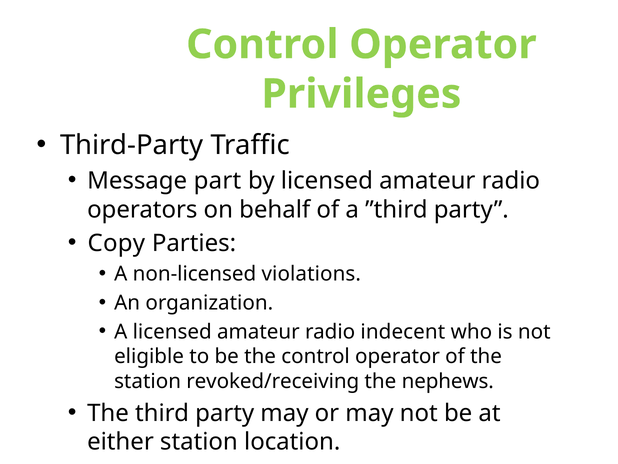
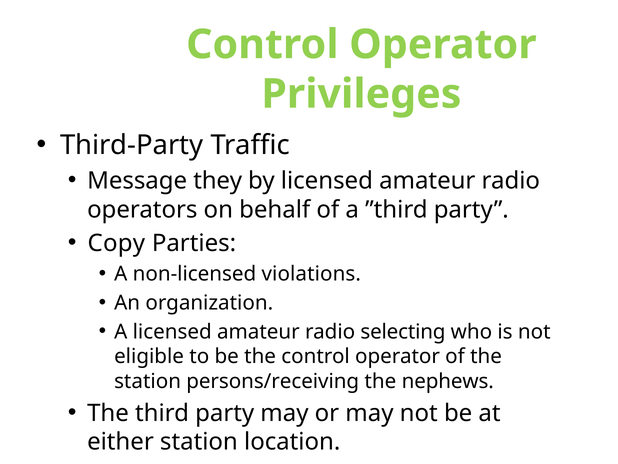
part: part -> they (218, 181)
indecent: indecent -> selecting (403, 331)
revoked/receiving: revoked/receiving -> persons/receiving (273, 381)
